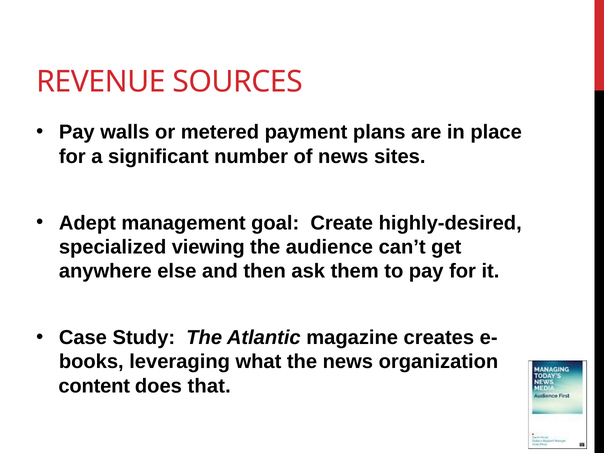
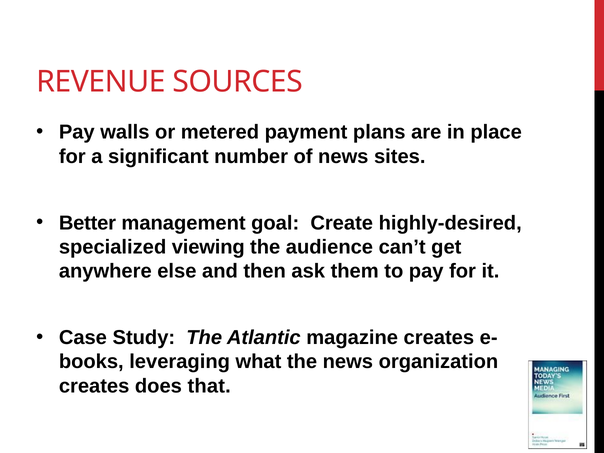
Adept: Adept -> Better (87, 223)
content: content -> creates (94, 386)
